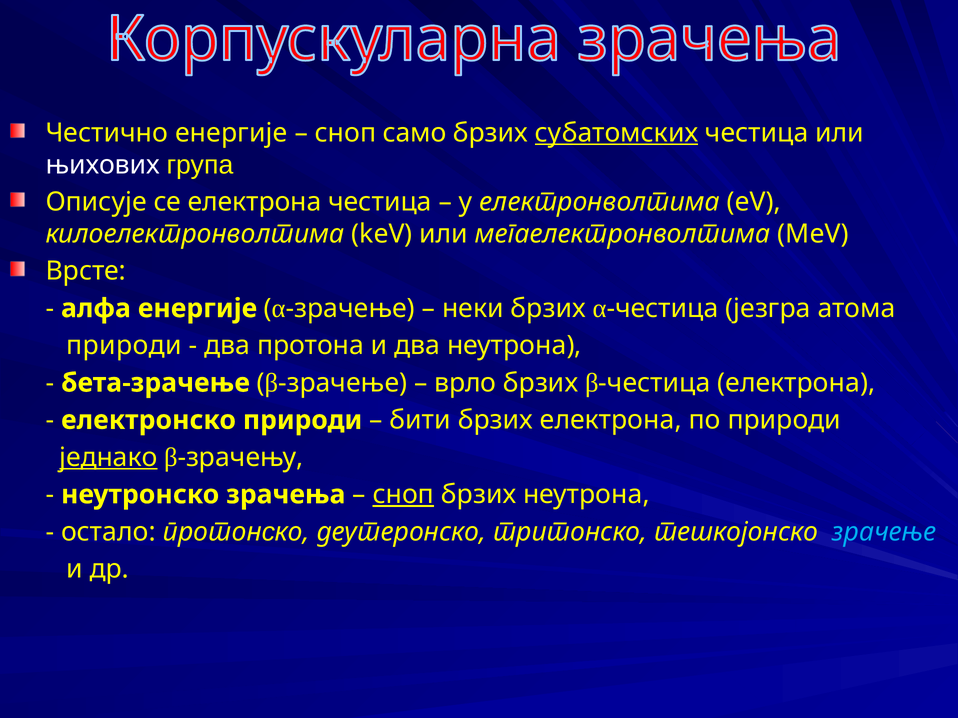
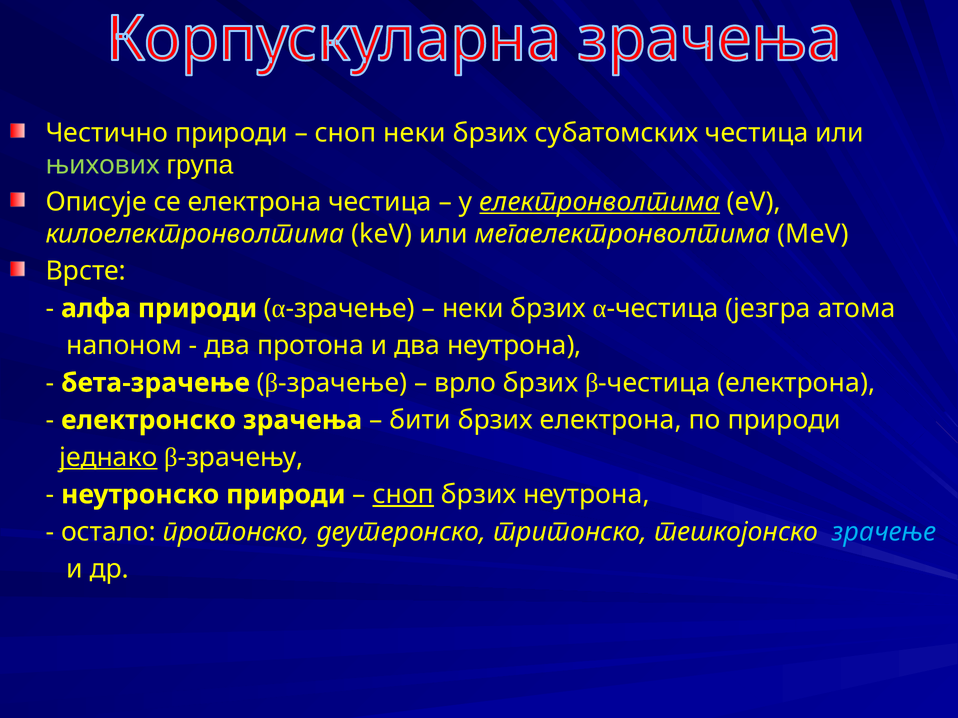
Честично енергије: енергије -> природи (231, 133)
сноп само: само -> неки (414, 133)
субатомских underline: present -> none (617, 133)
њихових colour: white -> light green (103, 165)
електронволтима underline: none -> present (600, 202)
алфа енергије: енергије -> природи (198, 309)
природи: природи -> напоном (124, 346)
електронско природи: природи -> зрачења (303, 420)
неутронско зрачења: зрачења -> природи (286, 495)
